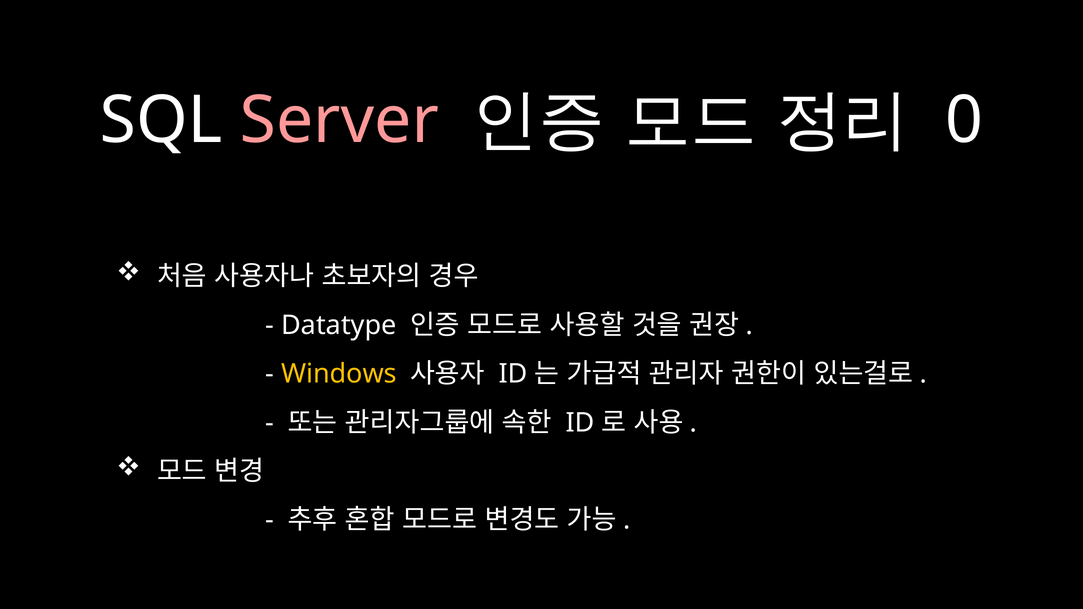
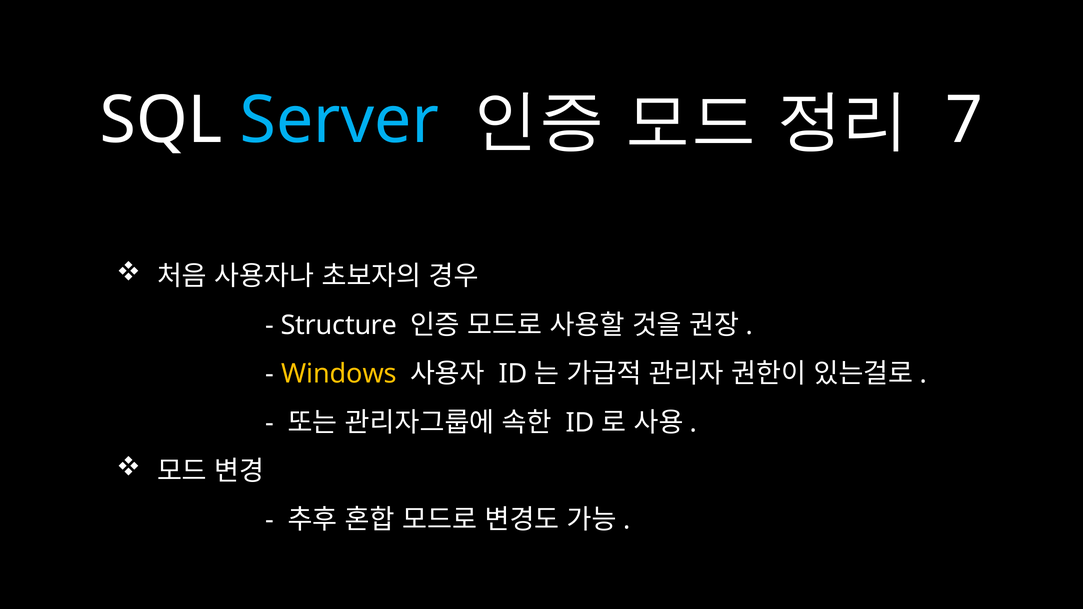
Server colour: pink -> light blue (339, 121)
0: 0 -> 7 (964, 121)
Datatype: Datatype -> Structure (339, 325)
